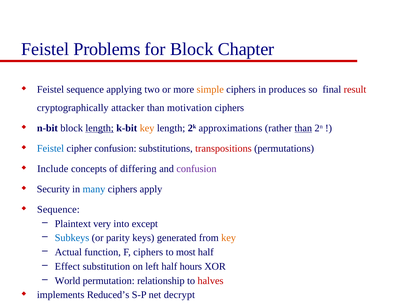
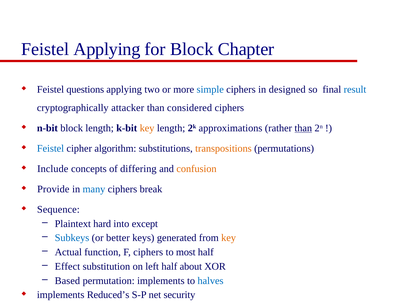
Feistel Problems: Problems -> Applying (107, 49)
Feistel sequence: sequence -> questions (85, 90)
simple colour: orange -> blue (210, 90)
produces: produces -> designed (287, 90)
result colour: red -> blue (355, 90)
motivation: motivation -> considered (190, 108)
length underline: present -> none (100, 128)
cipher confusion: confusion -> algorithm (115, 149)
transpositions colour: red -> orange (223, 149)
confusion colour: purple -> orange (196, 169)
Security: Security -> Provide (53, 189)
apply: apply -> break (151, 189)
very: very -> hard (102, 224)
parity: parity -> better (118, 238)
hours: hours -> about (191, 267)
World: World -> Based (67, 281)
permutation relationship: relationship -> implements (161, 281)
halves colour: red -> blue (210, 281)
decrypt: decrypt -> security (179, 295)
